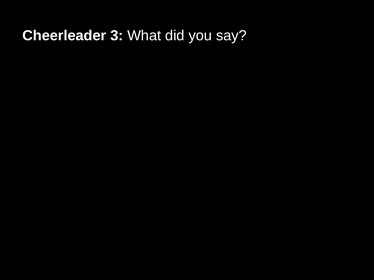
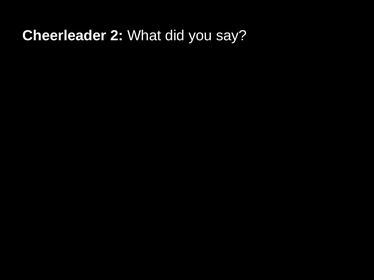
3: 3 -> 2 (117, 36)
